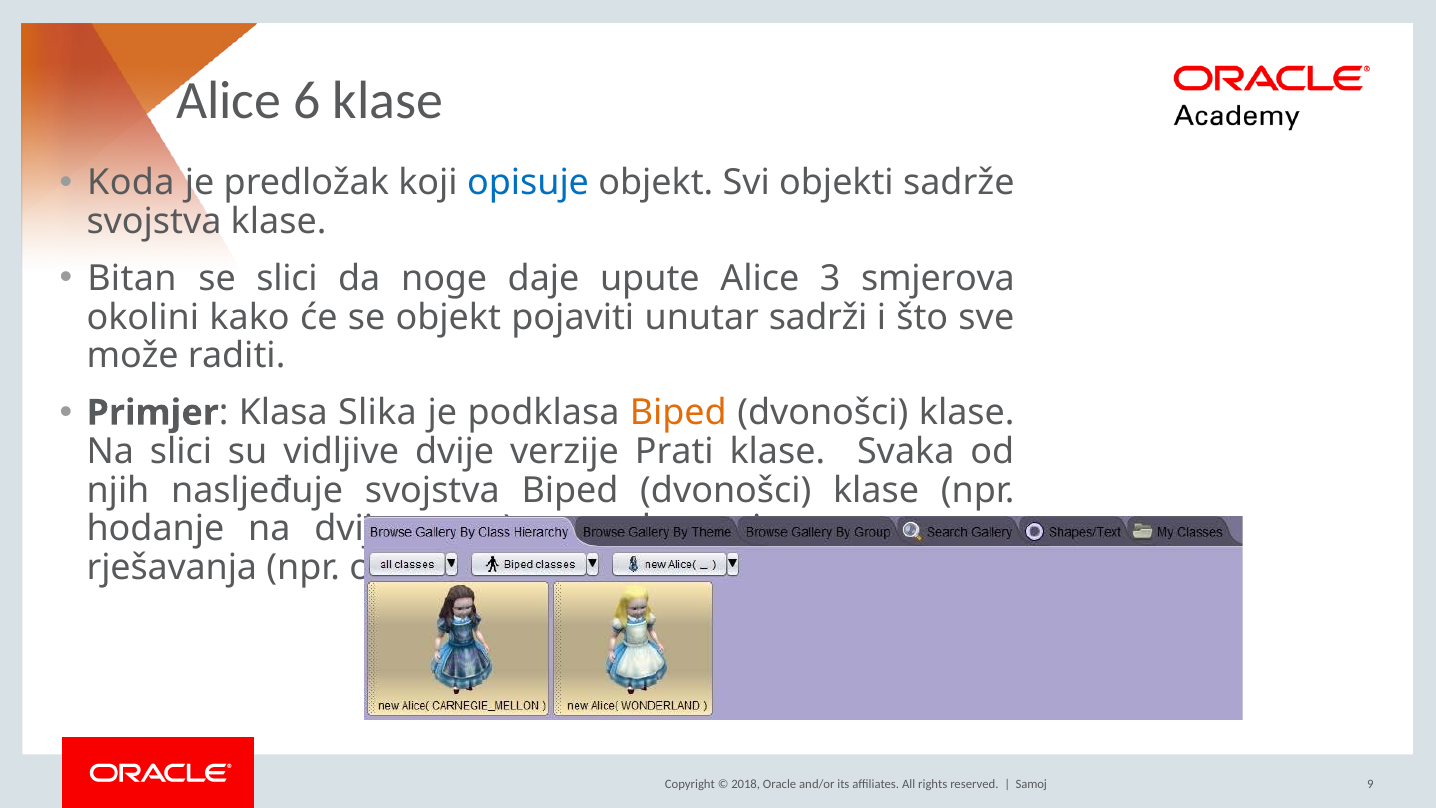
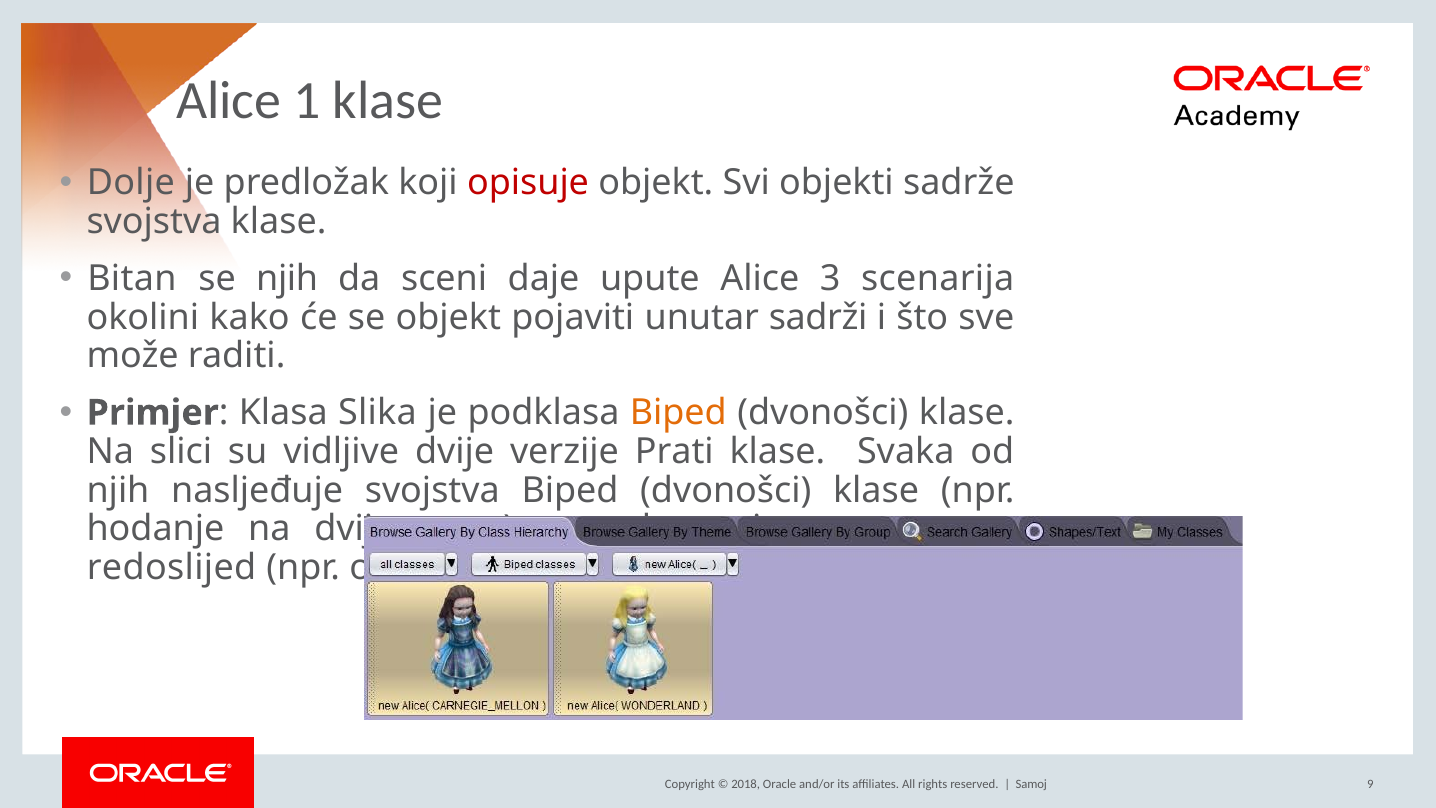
6: 6 -> 1 (307, 101)
Koda: Koda -> Dolje (131, 183)
opisuje colour: blue -> red (528, 183)
se slici: slici -> njih (287, 279)
da noge: noge -> sceni (444, 279)
smjerova: smjerova -> scenarija (938, 279)
rješavanja: rješavanja -> redoslijed (172, 568)
